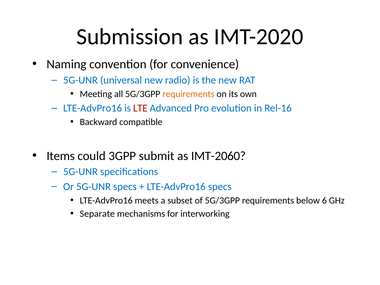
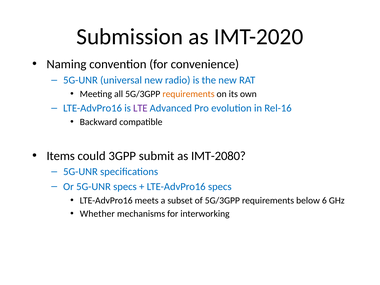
LTE colour: red -> purple (140, 108)
IMT-2060: IMT-2060 -> IMT-2080 (218, 156)
Separate: Separate -> Whether (97, 214)
